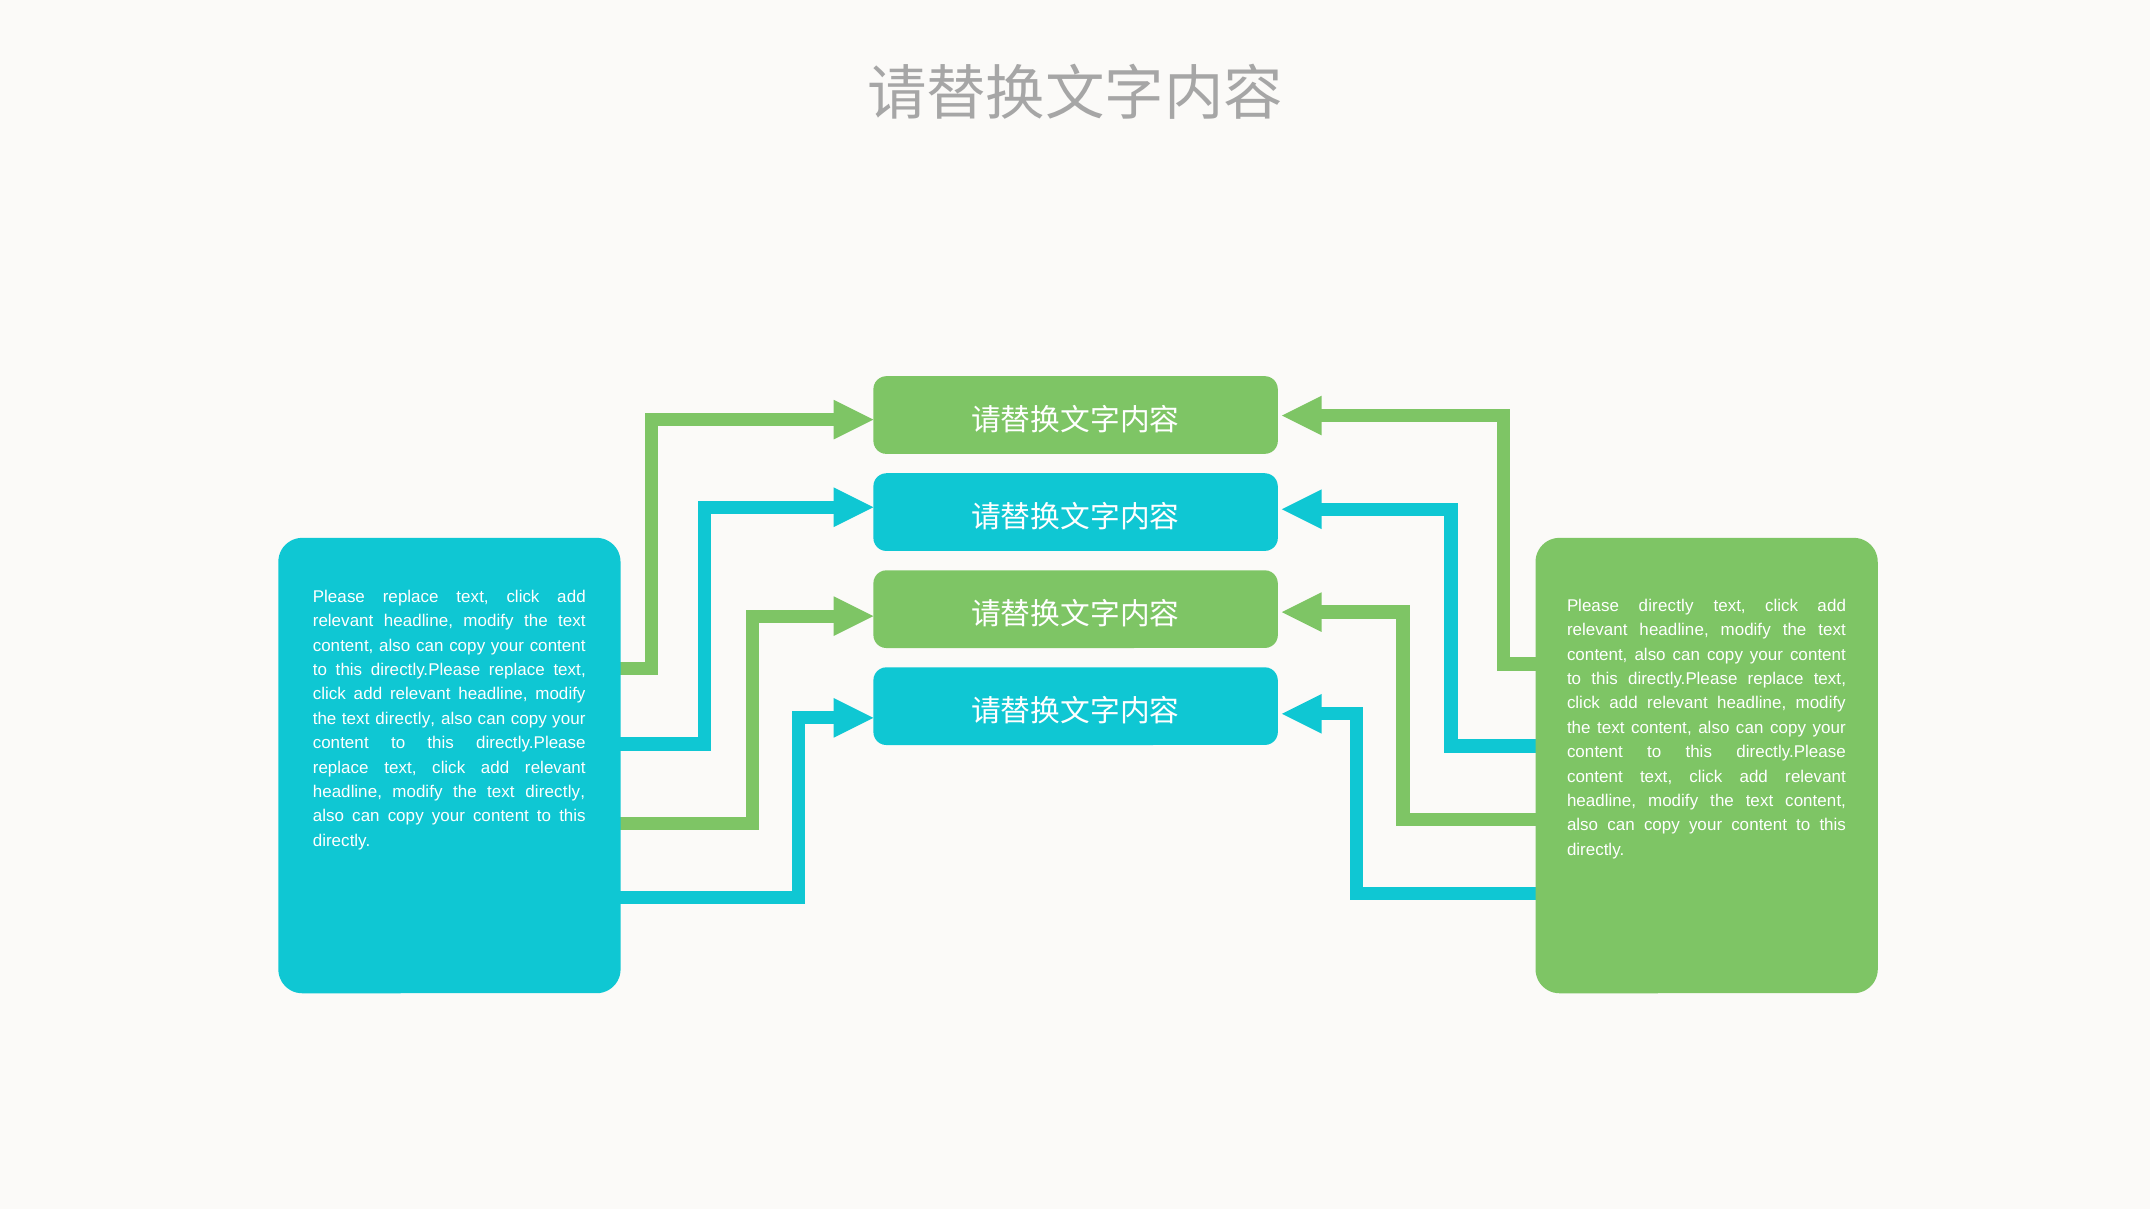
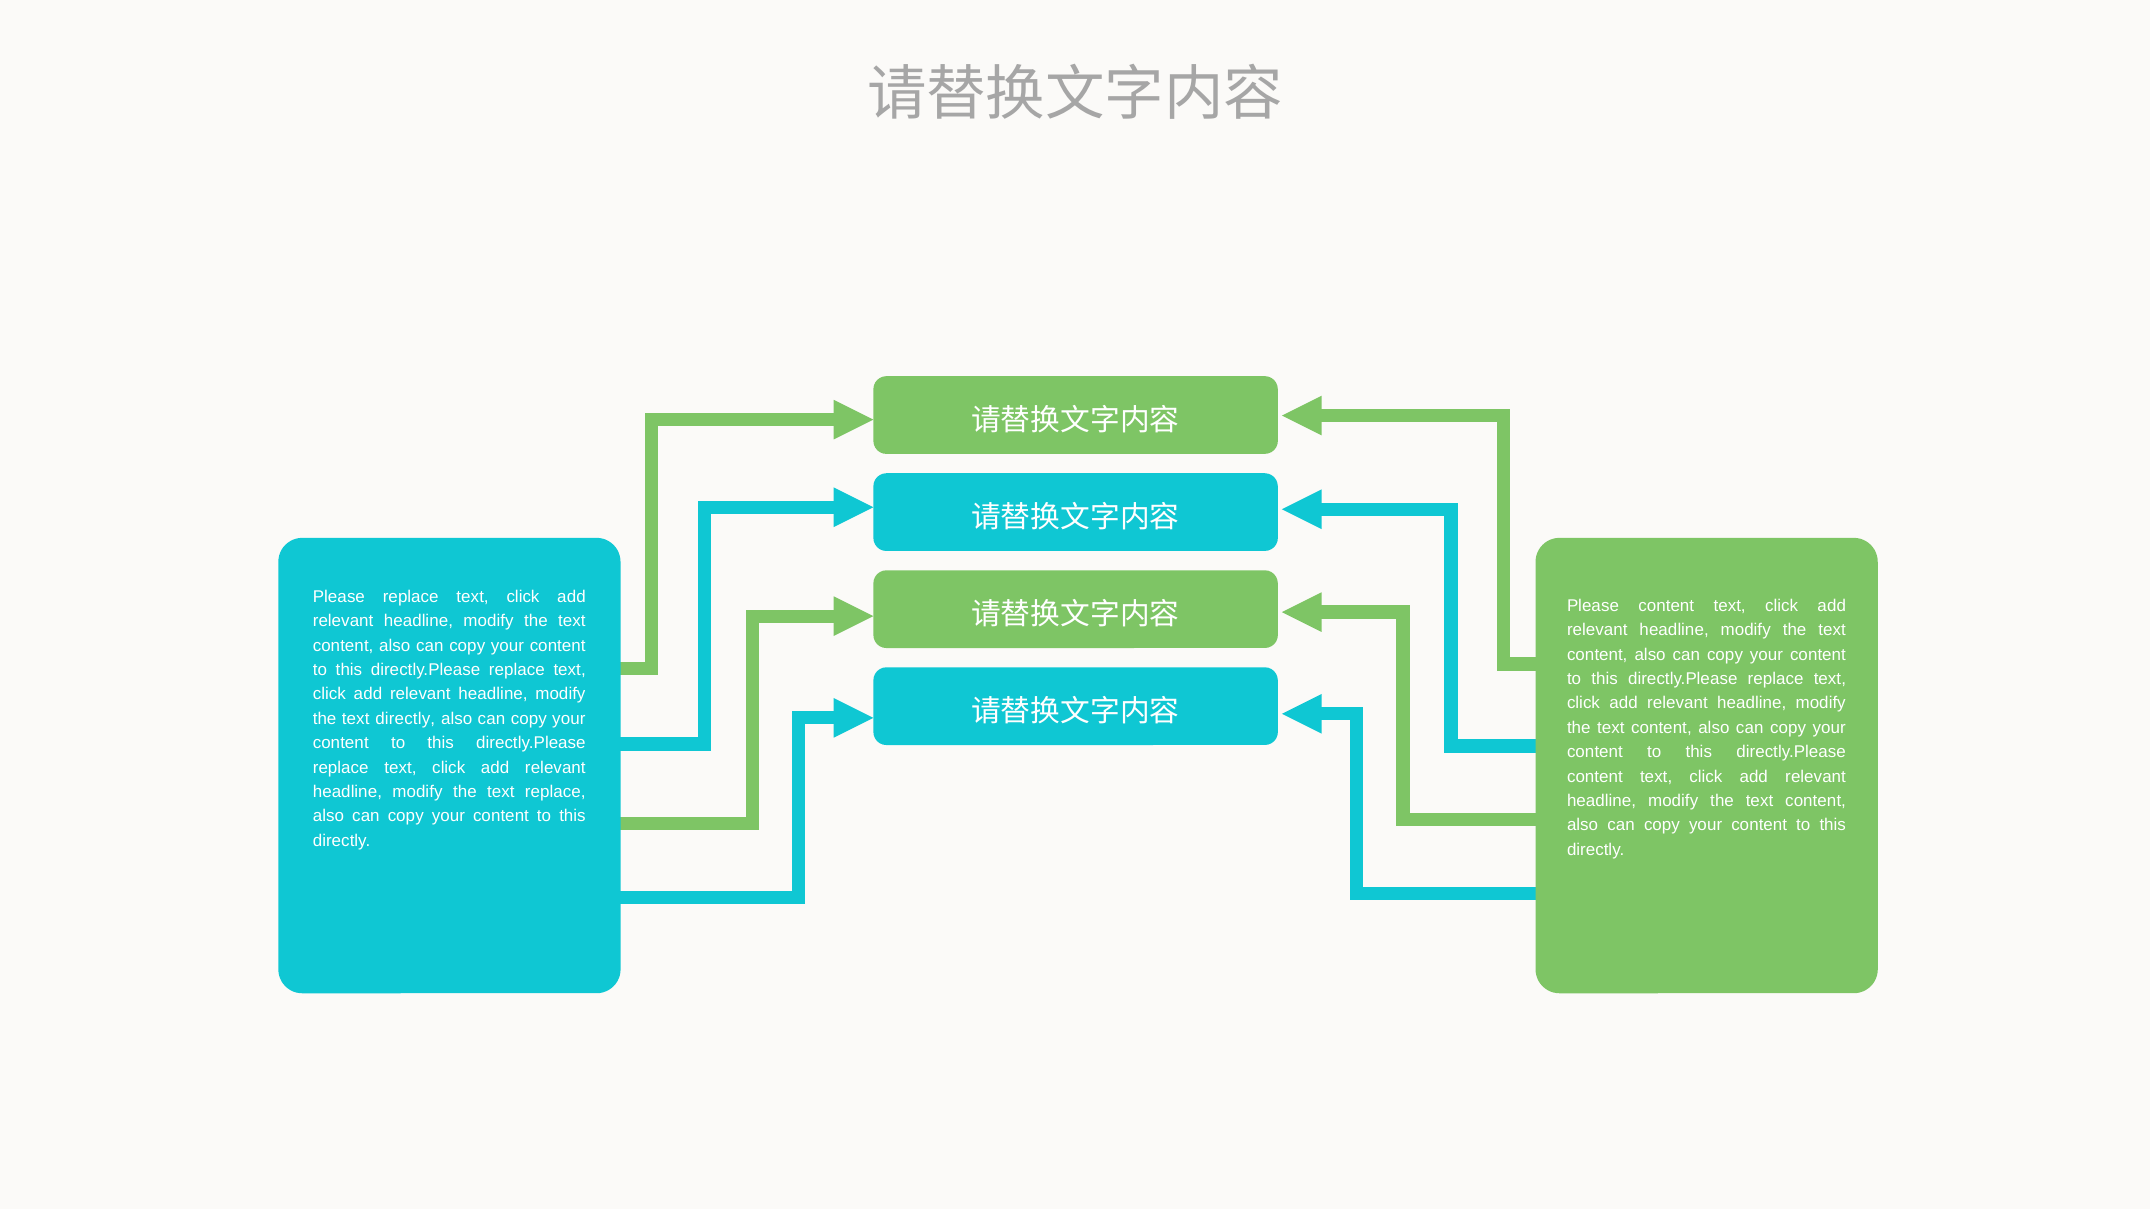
Please directly: directly -> content (1666, 606)
directly: directly -> replace (555, 792)
